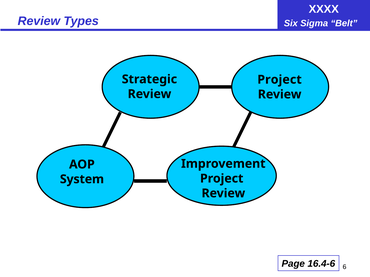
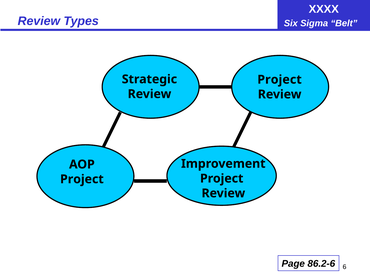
System: System -> Project (82, 179)
16.4-6: 16.4-6 -> 86.2-6 (321, 264)
